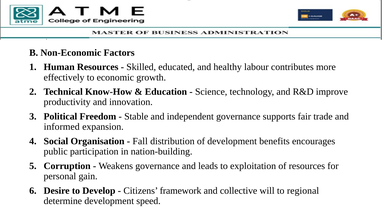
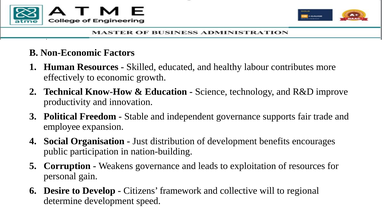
informed: informed -> employee (62, 127)
Fall: Fall -> Just (140, 141)
